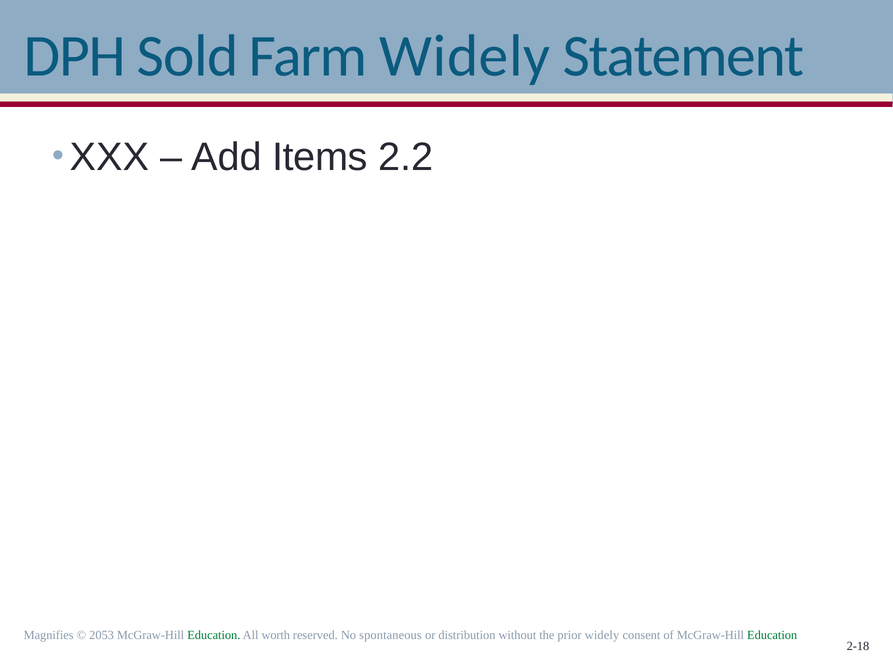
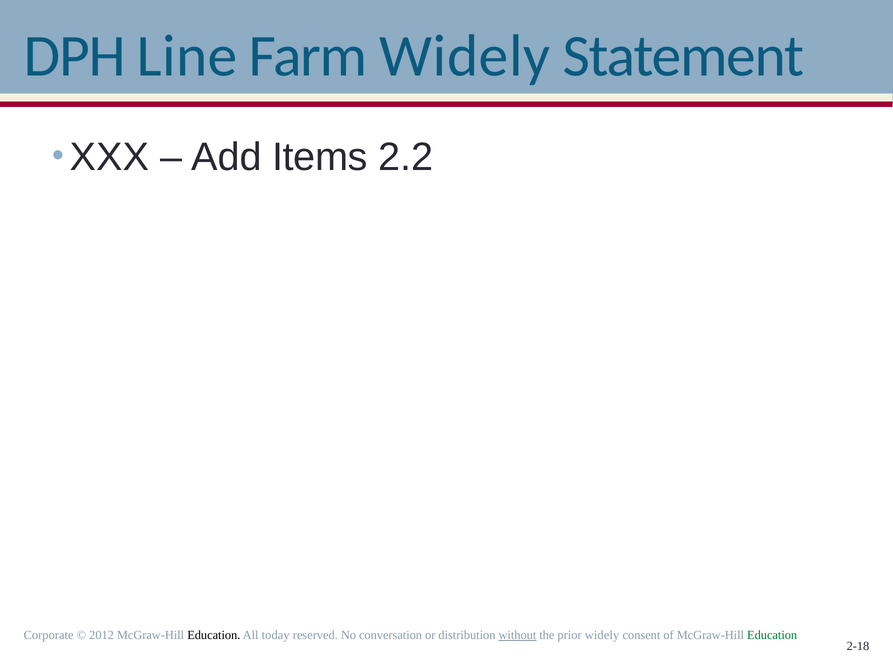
Sold: Sold -> Line (187, 56)
Magnifies: Magnifies -> Corporate (49, 636)
2053: 2053 -> 2012 (102, 636)
Education colour: green -> black (214, 636)
worth: worth -> today (276, 636)
spontaneous: spontaneous -> conversation (391, 636)
without underline: none -> present (517, 636)
